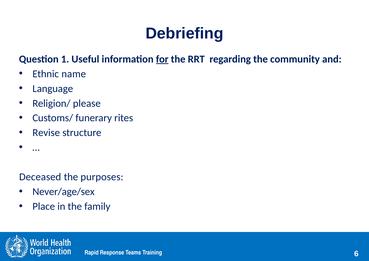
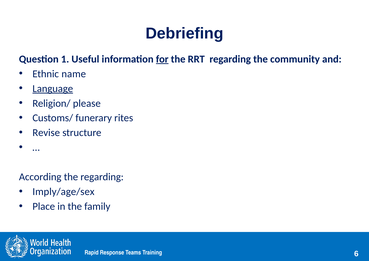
Language underline: none -> present (53, 89)
Deceased: Deceased -> According (40, 177)
the purposes: purposes -> regarding (102, 177)
Never/age/sex: Never/age/sex -> Imply/age/sex (63, 192)
